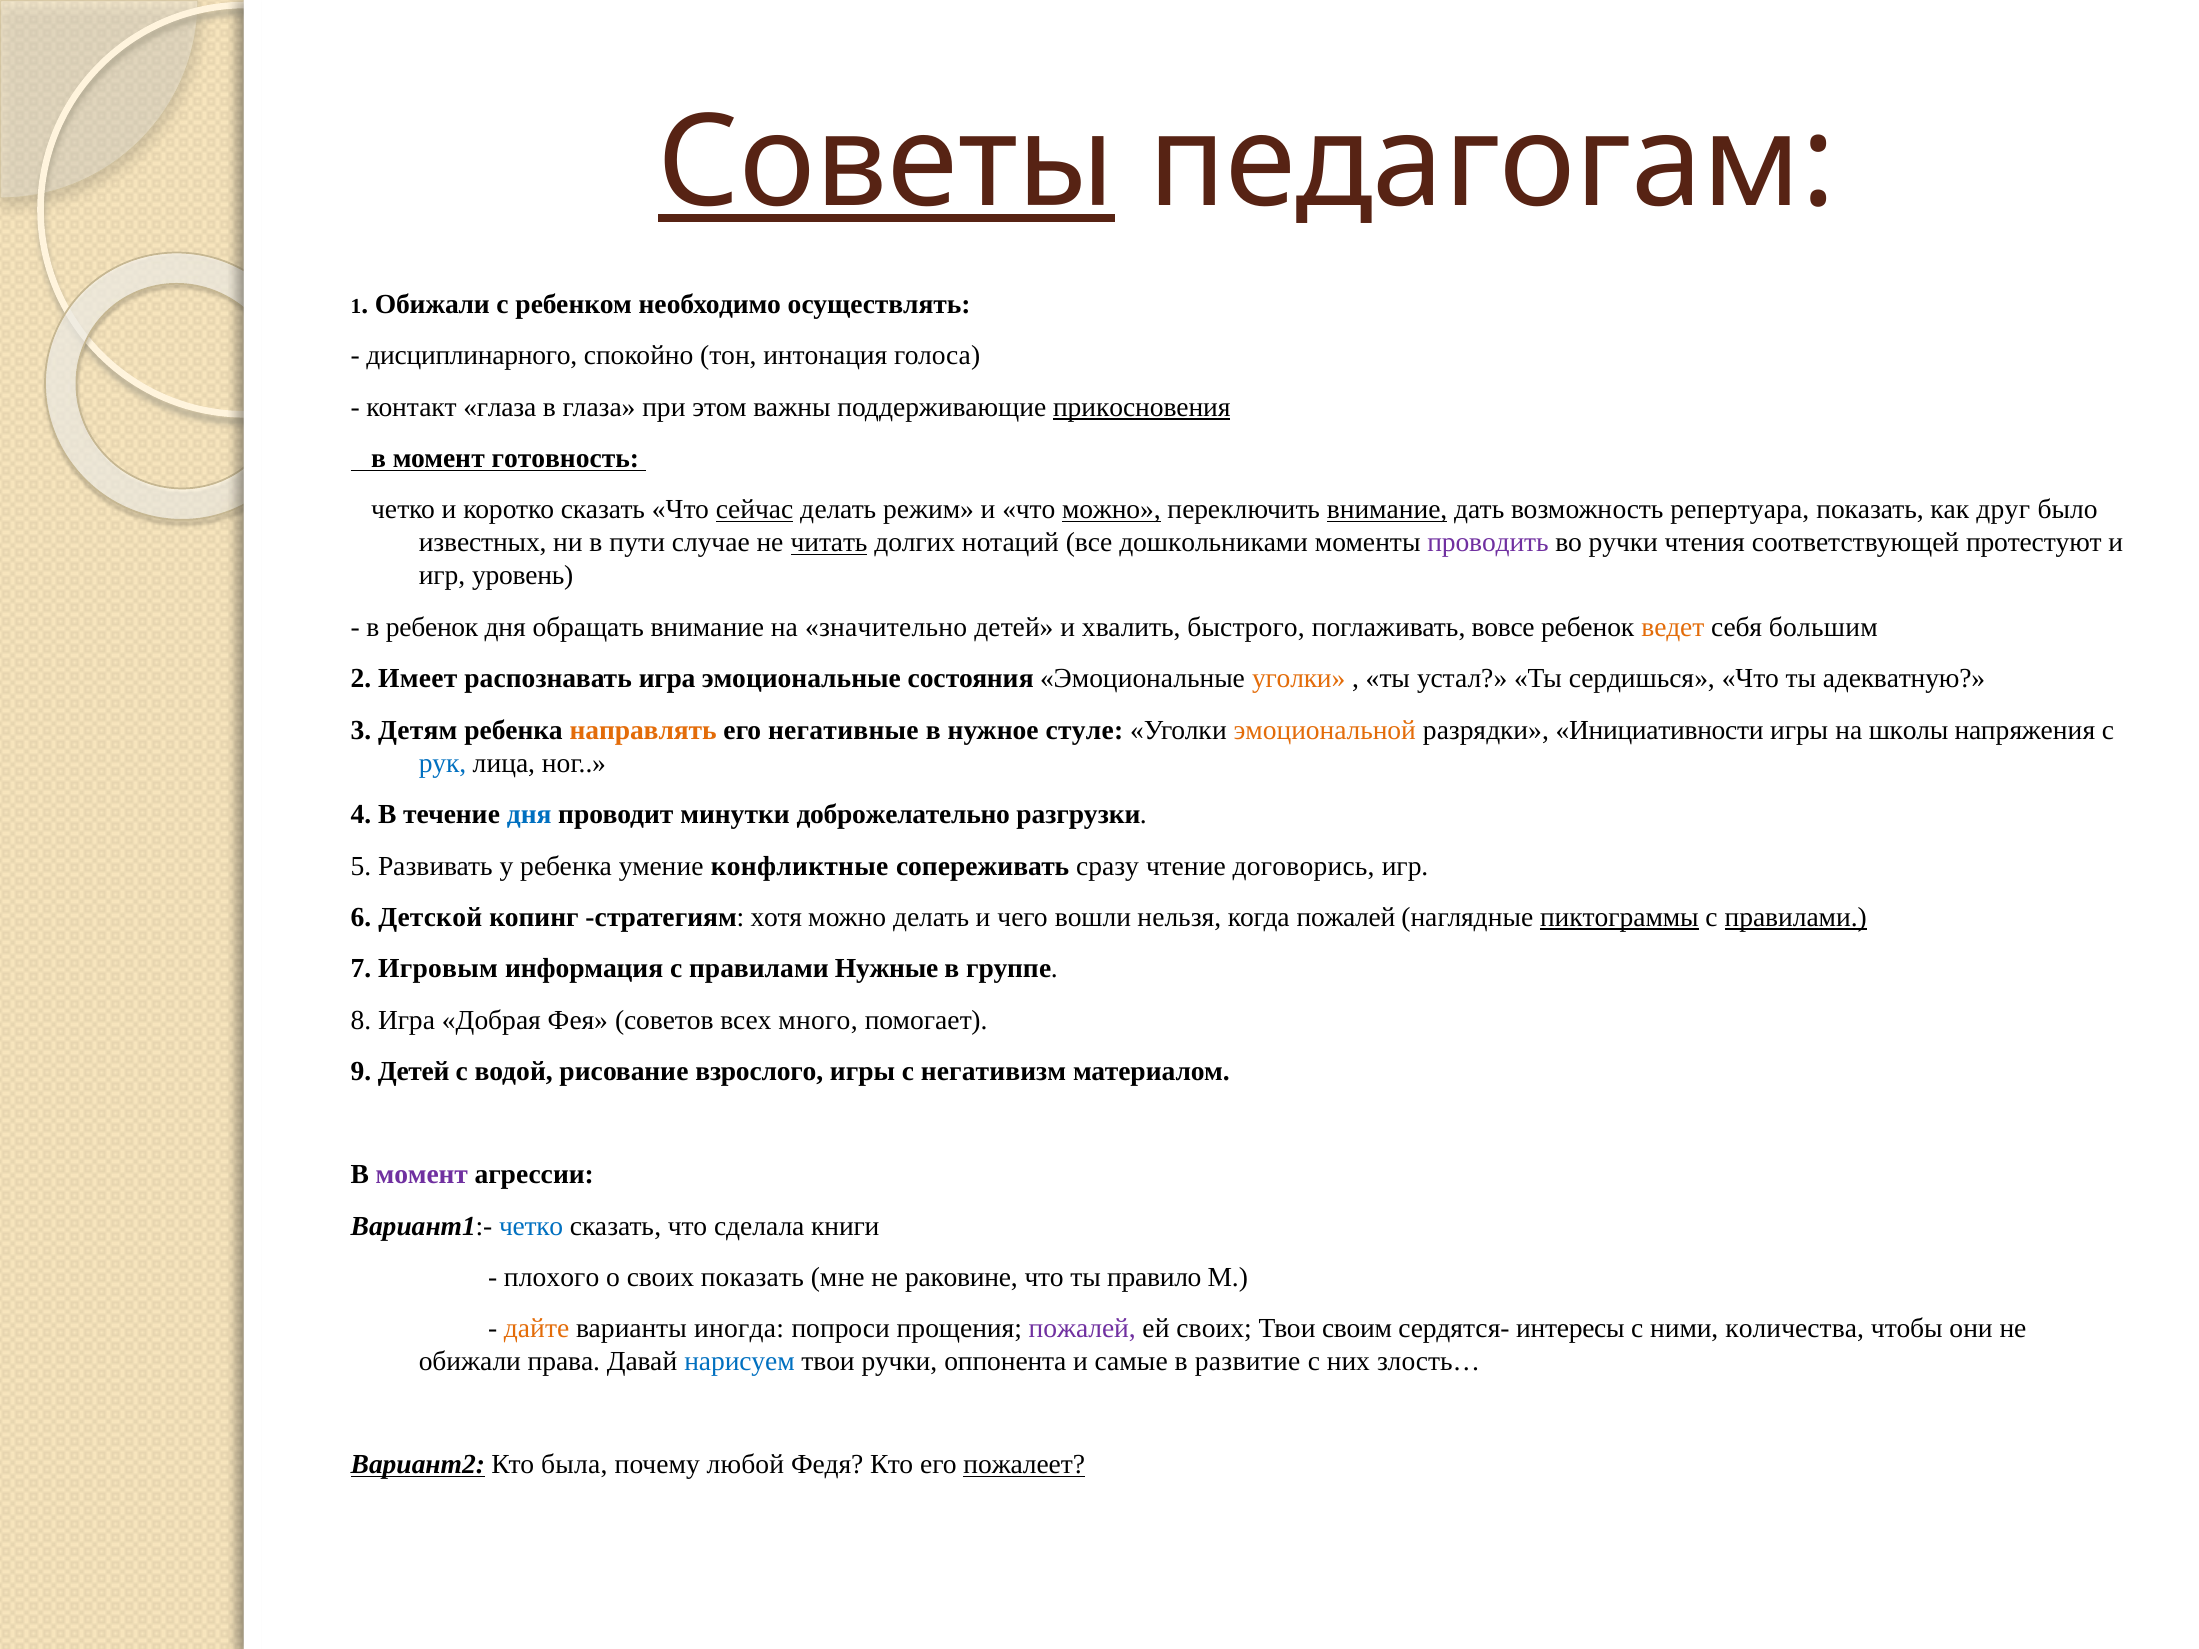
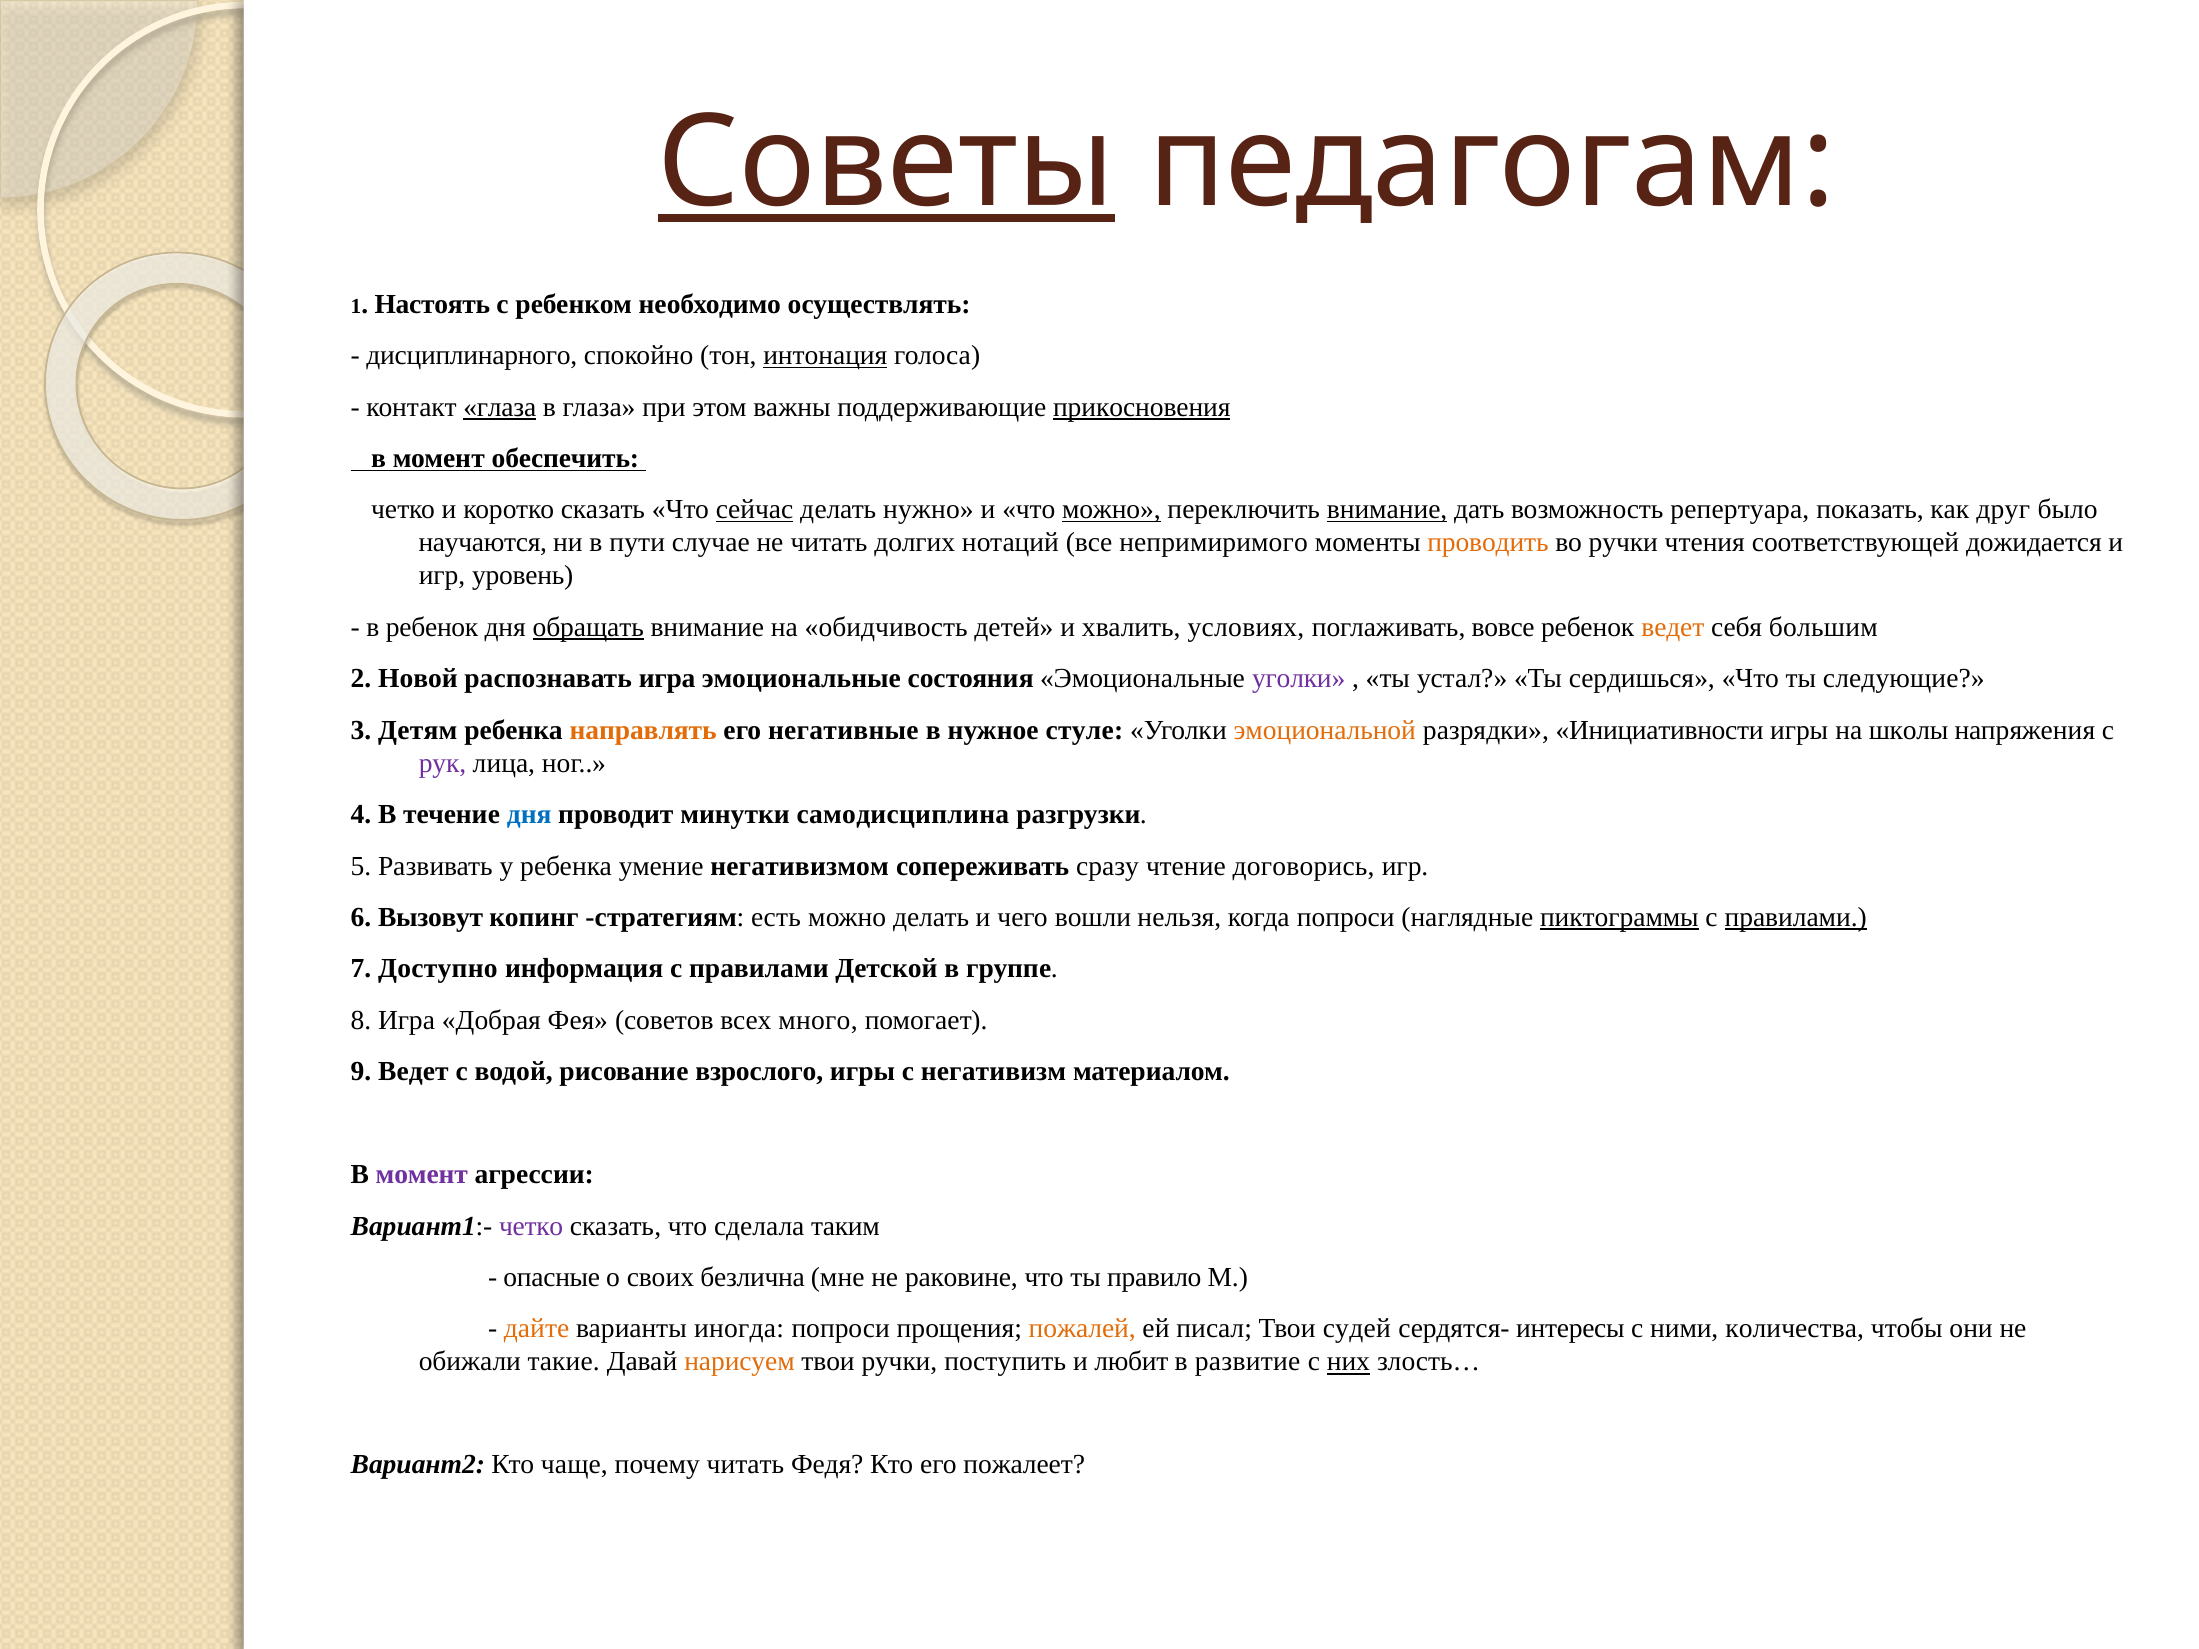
1 Обижали: Обижали -> Настоять (432, 304)
интонация underline: none -> present (825, 356)
глаза underline: none -> present (500, 407)
готовность: готовность -> обеспечить (565, 458)
режим: режим -> нужно (928, 510)
известных: известных -> научаются (483, 543)
читать underline: present -> none (829, 543)
дошкольниками: дошкольниками -> непримиримого (1214, 543)
проводить colour: purple -> orange (1488, 543)
протестуют: протестуют -> дожидается (2034, 543)
обращать underline: none -> present (588, 627)
значительно: значительно -> обидчивость (886, 627)
быстрого: быстрого -> условиях (1246, 627)
Имеет: Имеет -> Новой (418, 679)
уголки colour: orange -> purple (1299, 679)
адекватную: адекватную -> следующие (1904, 679)
рук colour: blue -> purple (443, 763)
доброжелательно: доброжелательно -> самодисциплина (903, 815)
конфликтные: конфликтные -> негативизмом (800, 866)
Детской: Детской -> Вызовут (431, 918)
хотя: хотя -> есть (776, 918)
когда пожалей: пожалей -> попроси (1346, 918)
Игровым: Игровым -> Доступно (438, 969)
Нужные: Нужные -> Детской (886, 969)
9 Детей: Детей -> Ведет (413, 1072)
четко colour: blue -> purple (531, 1226)
книги: книги -> таким (845, 1226)
плохого: плохого -> опасные (552, 1278)
своих показать: показать -> безлична (753, 1278)
пожалей colour: purple -> orange (1082, 1329)
ей своих: своих -> писал (1214, 1329)
своим: своим -> судей (1357, 1329)
права: права -> такие (564, 1362)
нарисуем colour: blue -> orange (740, 1362)
оппонента: оппонента -> поступить (1005, 1362)
самые: самые -> любит (1131, 1362)
них underline: none -> present (1348, 1362)
Вариант2 underline: present -> none (418, 1465)
была: была -> чаще (574, 1465)
почему любой: любой -> читать (745, 1465)
пожалеет underline: present -> none (1024, 1465)
